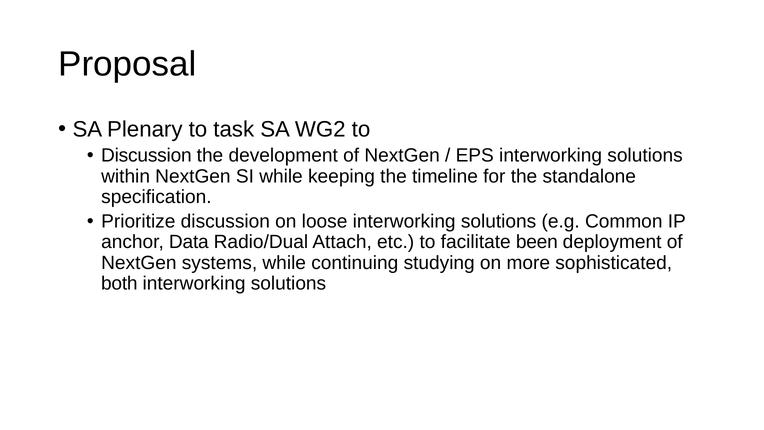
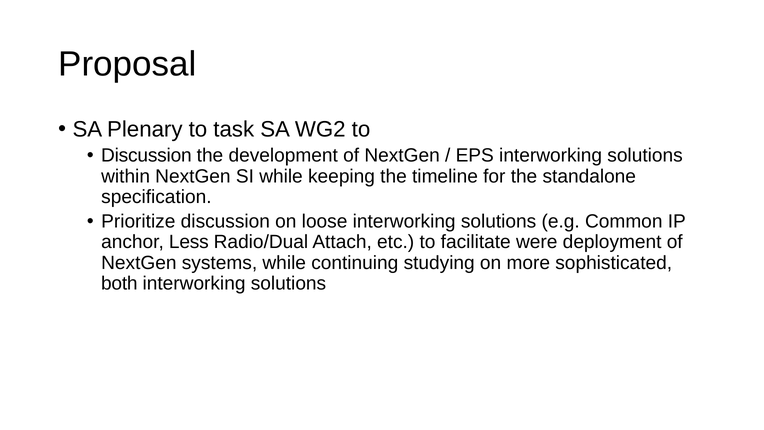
Data: Data -> Less (189, 242)
been: been -> were (537, 242)
